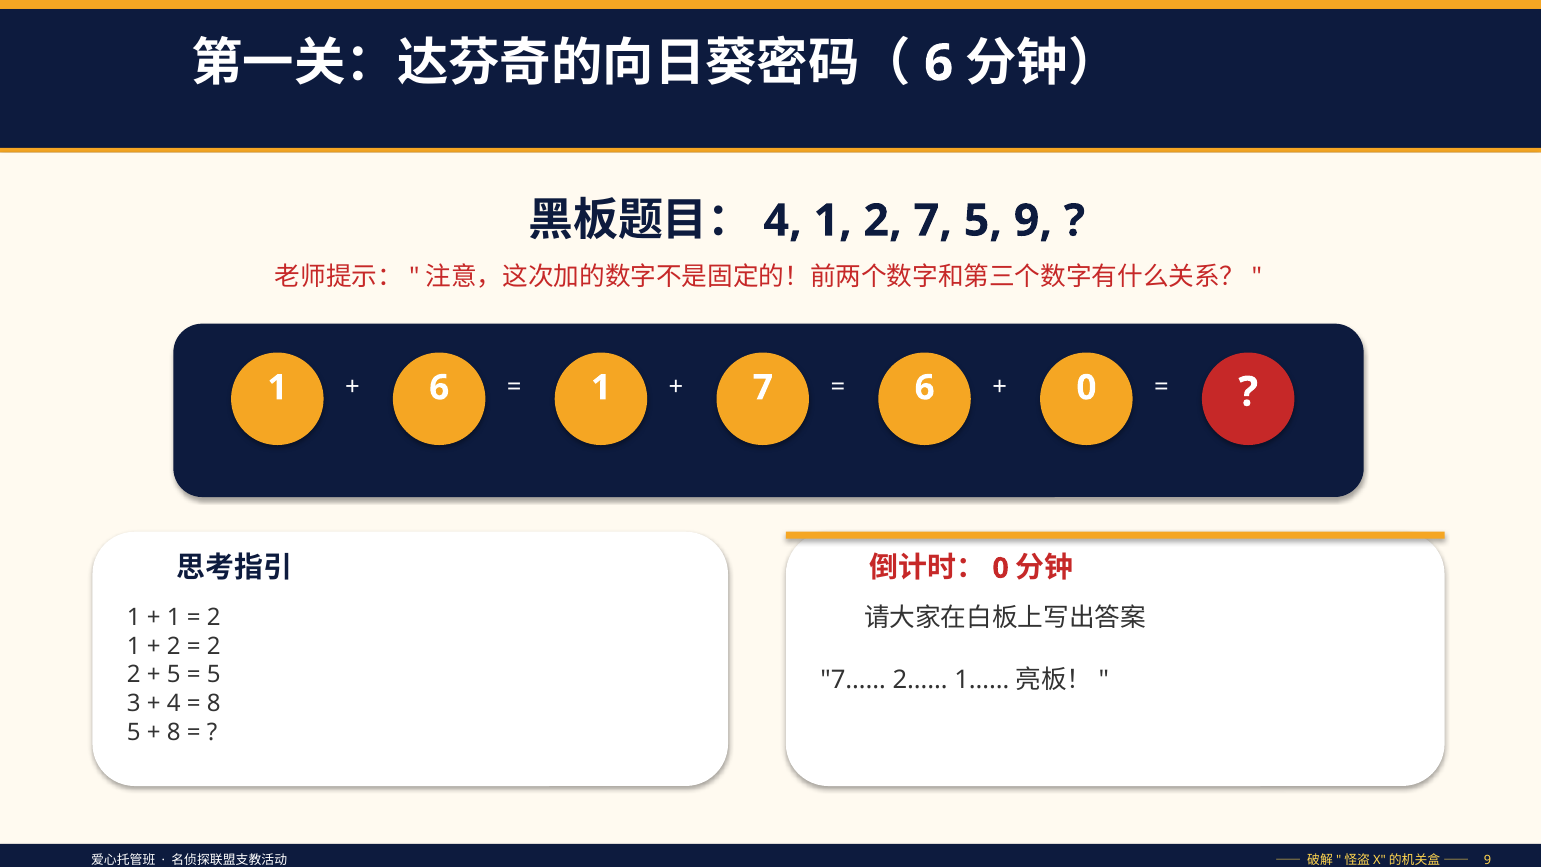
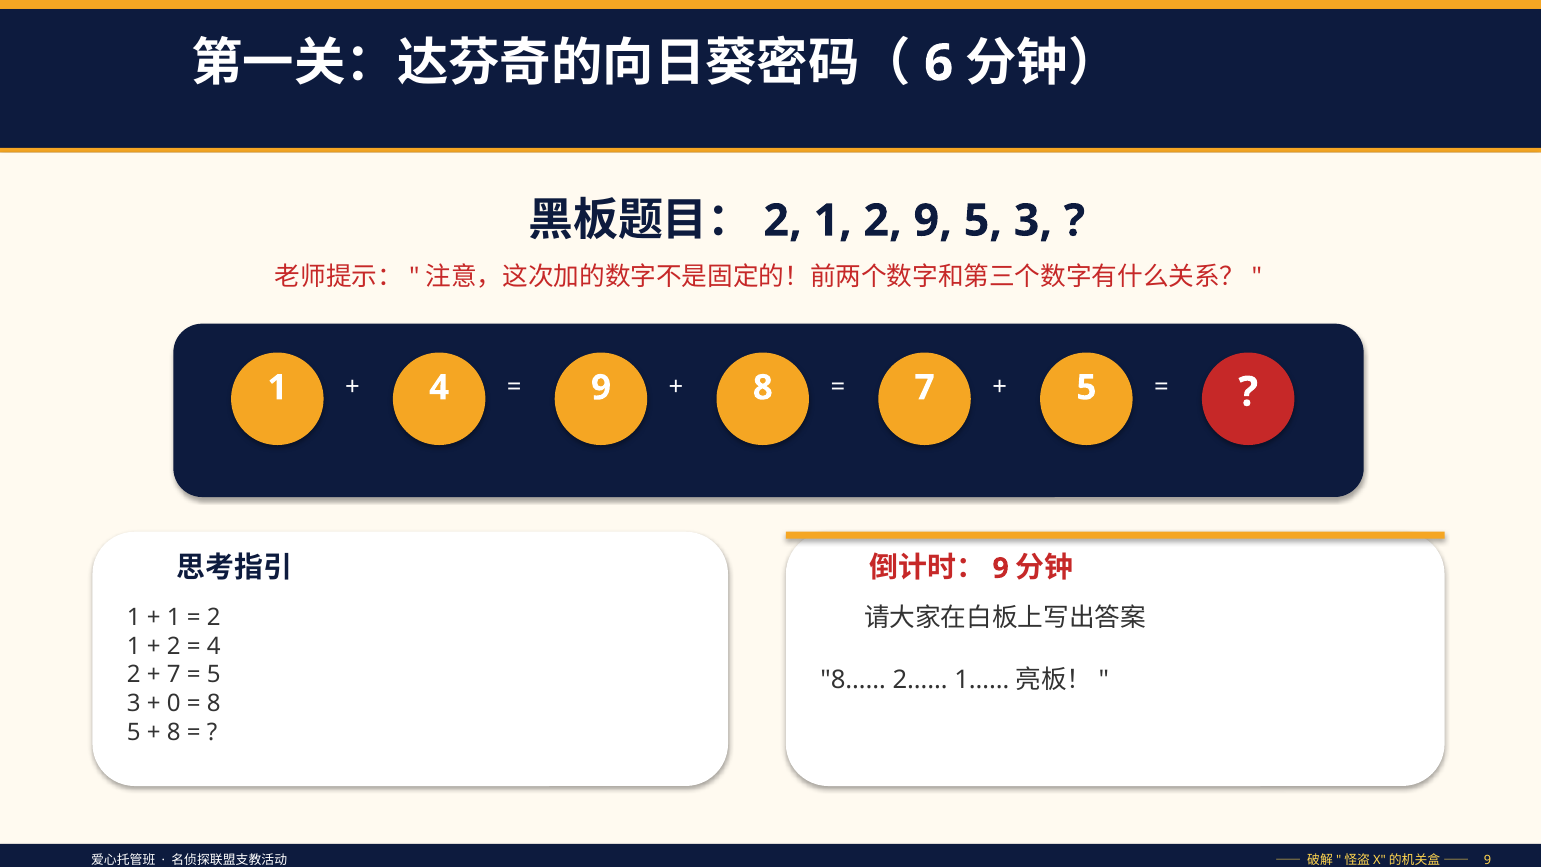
4: 4 -> 2 (783, 221)
2 7: 7 -> 9 (933, 221)
9: 9 -> 3 (1033, 221)
6: 6 -> 4 (439, 388)
1: 1 -> 9 (601, 388)
7: 7 -> 8 (763, 388)
6: 6 -> 7 (925, 388)
0: 0 -> 5 (1086, 388)
0: 0 -> 9 (1001, 568)
2: 2 -> 4 (214, 646)
5: 5 -> 7 (174, 675)
7……: 7…… -> 8…… (853, 680)
4: 4 -> 0 (174, 704)
